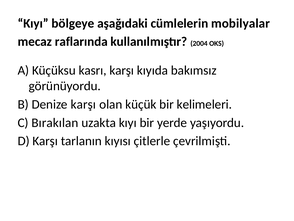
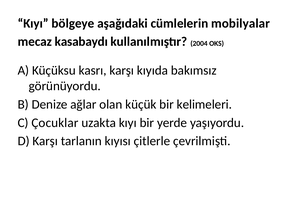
raflarında: raflarında -> kasabaydı (81, 42)
Denize karşı: karşı -> ağlar (83, 104)
Bırakılan: Bırakılan -> Çocuklar (55, 122)
